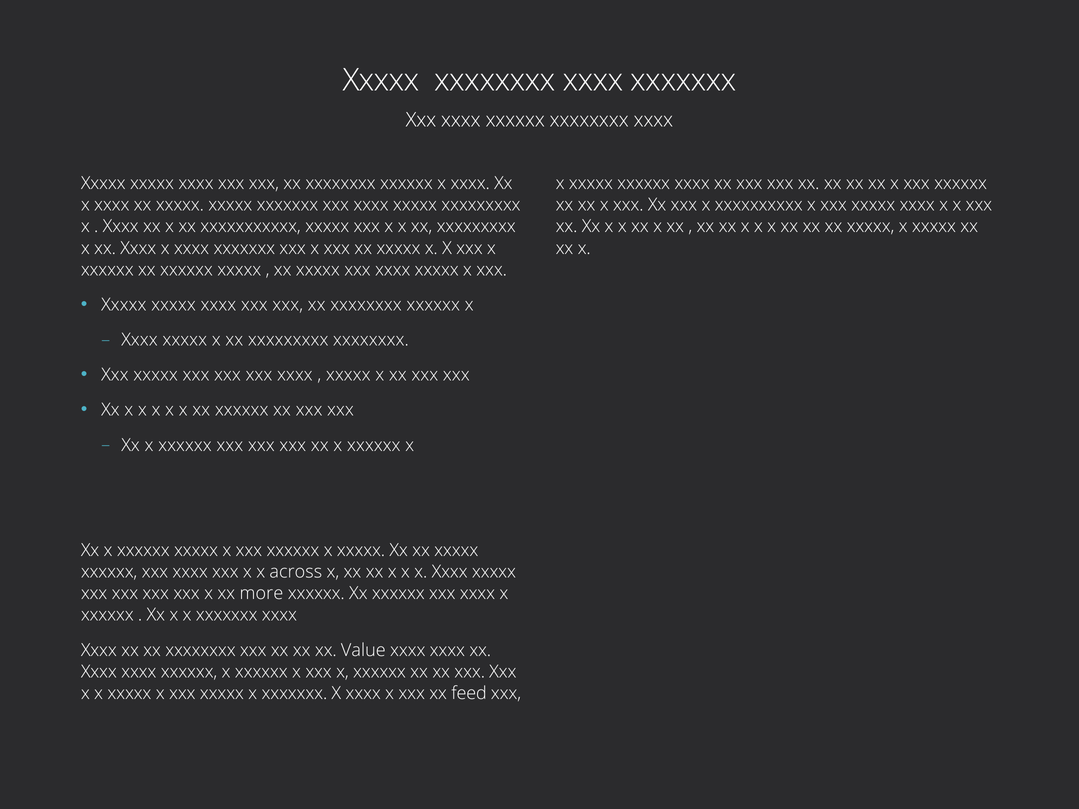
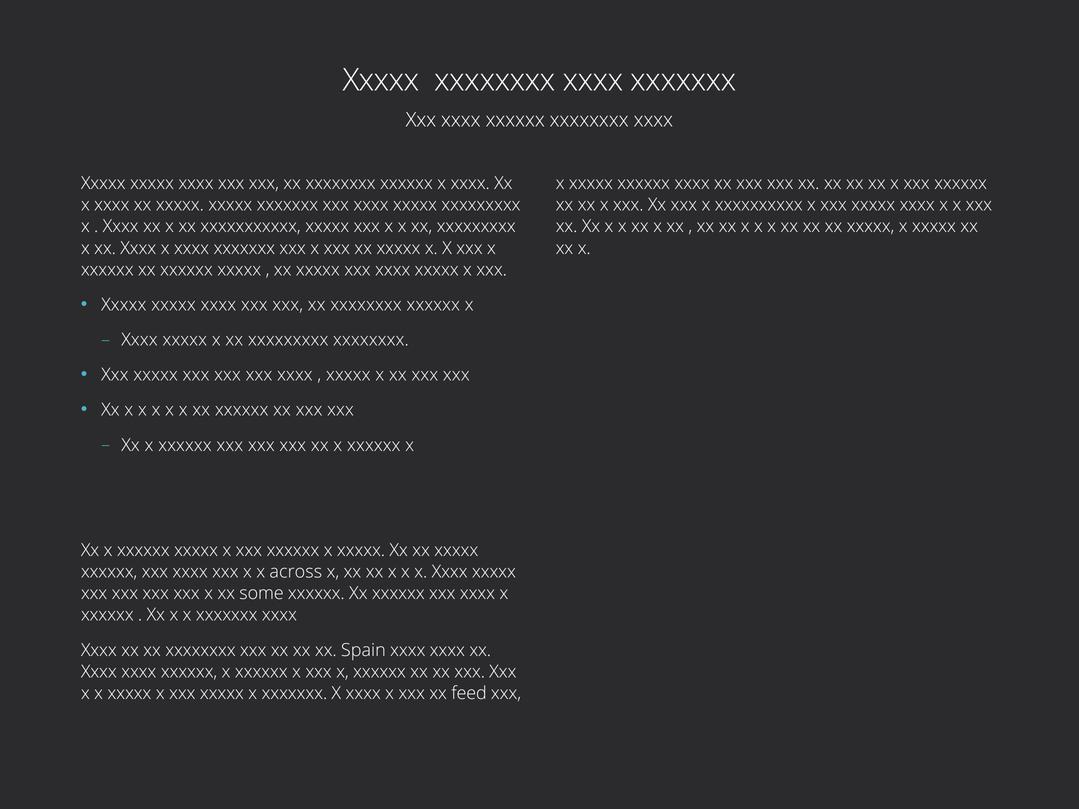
more: more -> some (262, 594)
Value: Value -> Spain (363, 650)
